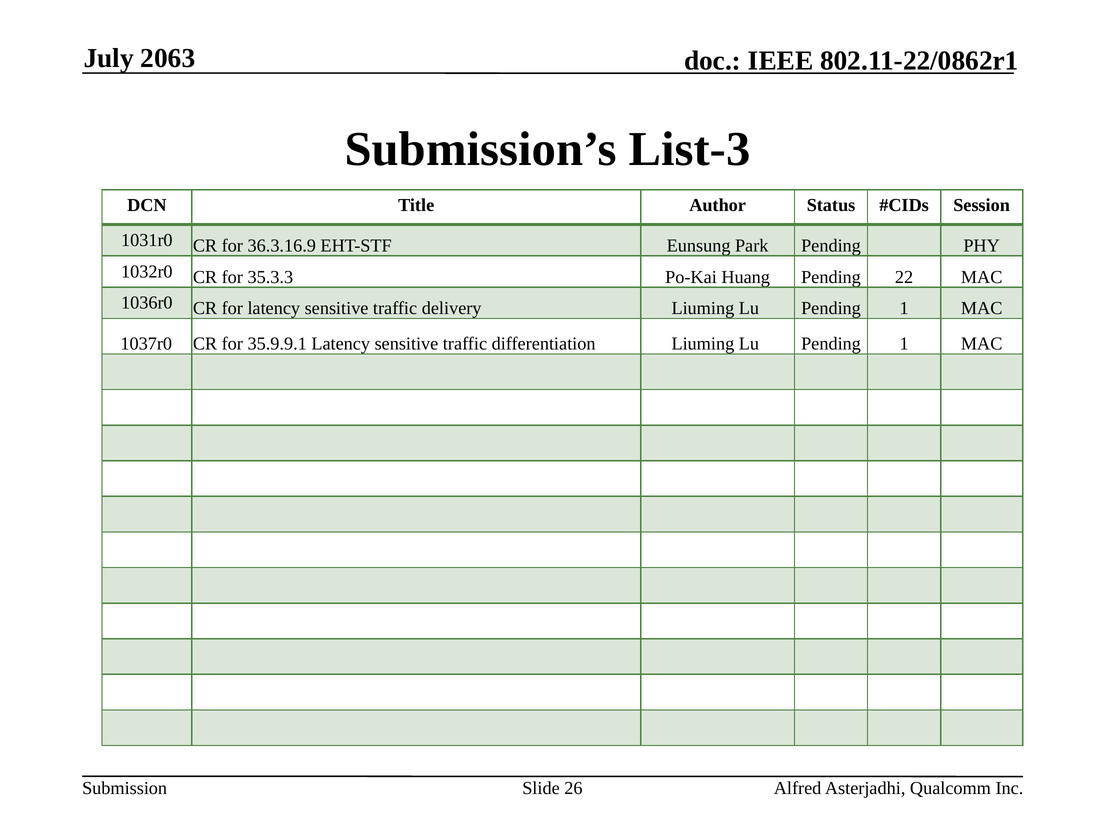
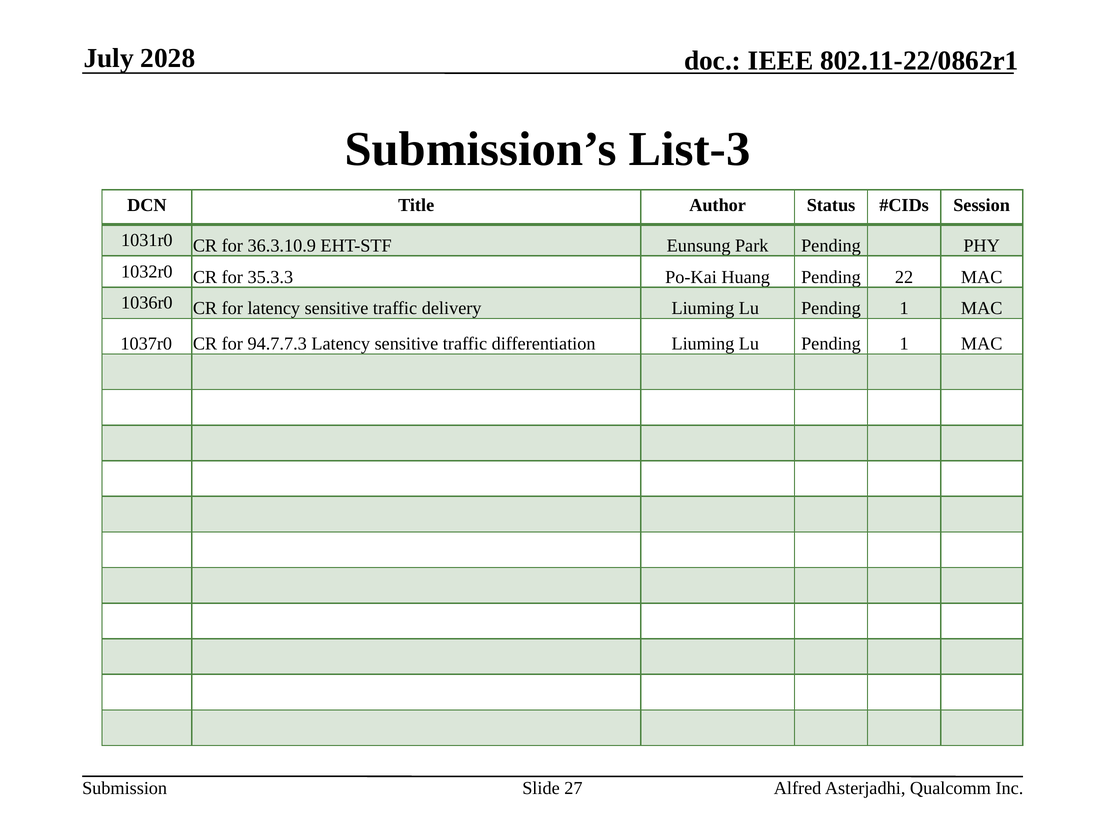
2063: 2063 -> 2028 (168, 58)
36.3.16.9: 36.3.16.9 -> 36.3.10.9 (282, 246)
35.9.9.1: 35.9.9.1 -> 94.7.7.3 (277, 344)
26: 26 -> 27 (573, 788)
